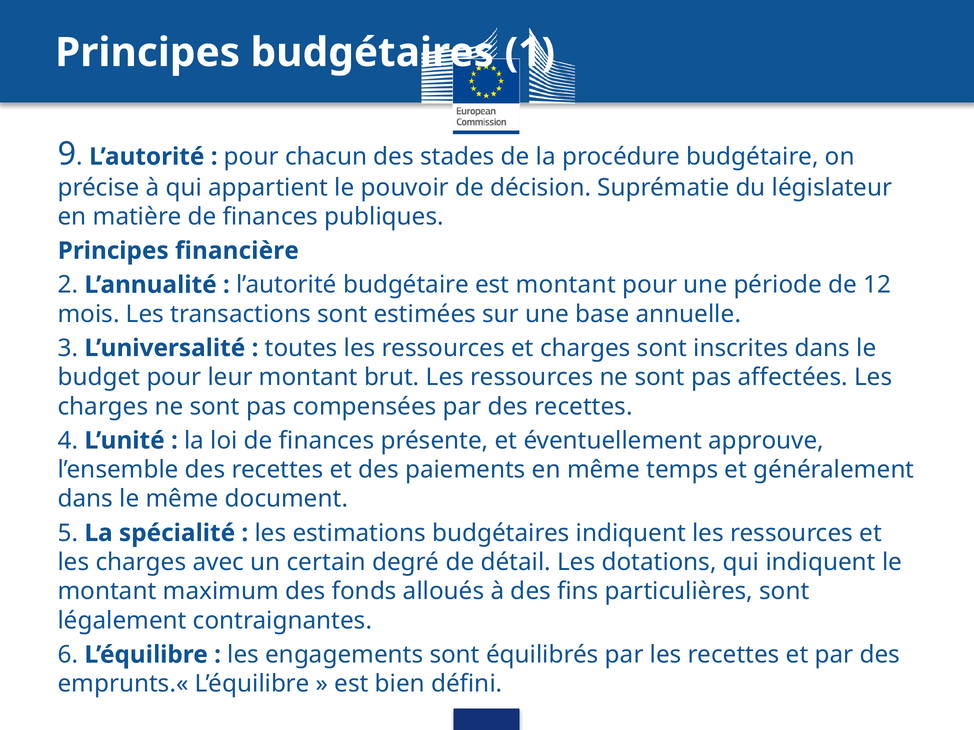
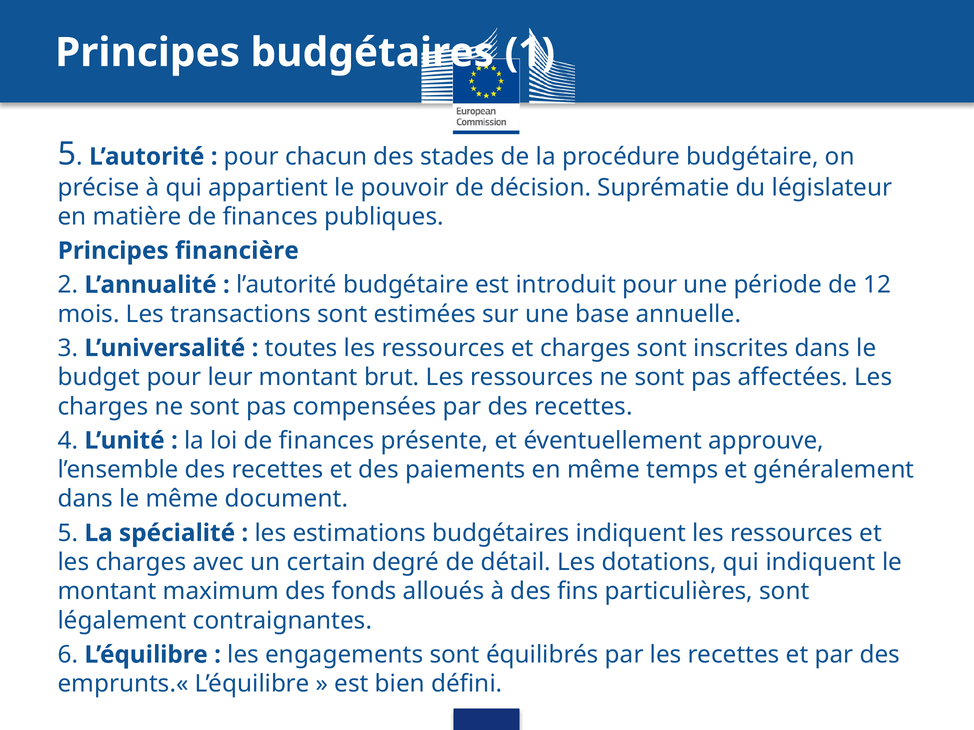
9: 9 -> 5 (67, 154)
est montant: montant -> introduit (566, 285)
